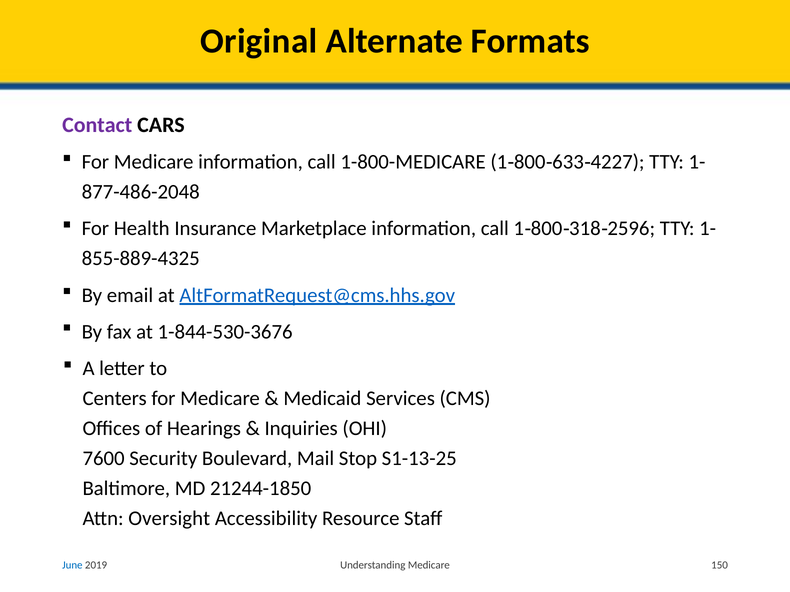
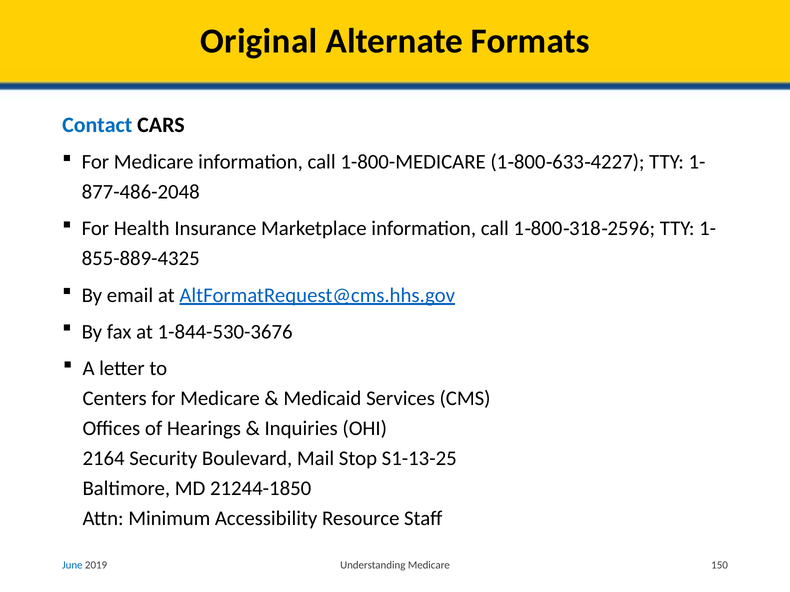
Contact colour: purple -> blue (97, 125)
7600: 7600 -> 2164 (104, 459)
Oversight: Oversight -> Minimum (169, 519)
